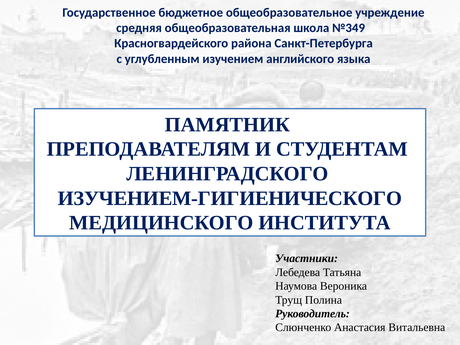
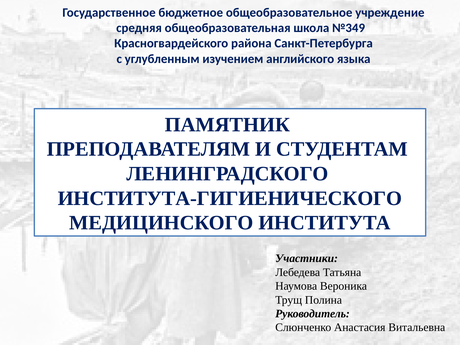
ИЗУЧЕНИЕМ-ГИГИЕНИЧЕСКОГО: ИЗУЧЕНИЕМ-ГИГИЕНИЧЕСКОГО -> ИНСТИТУТА-ГИГИЕНИЧЕСКОГО (230, 198)
